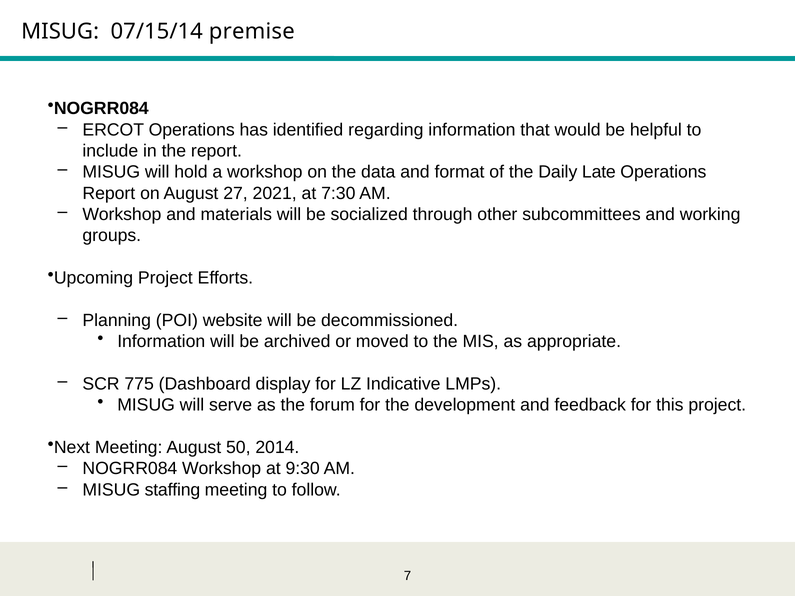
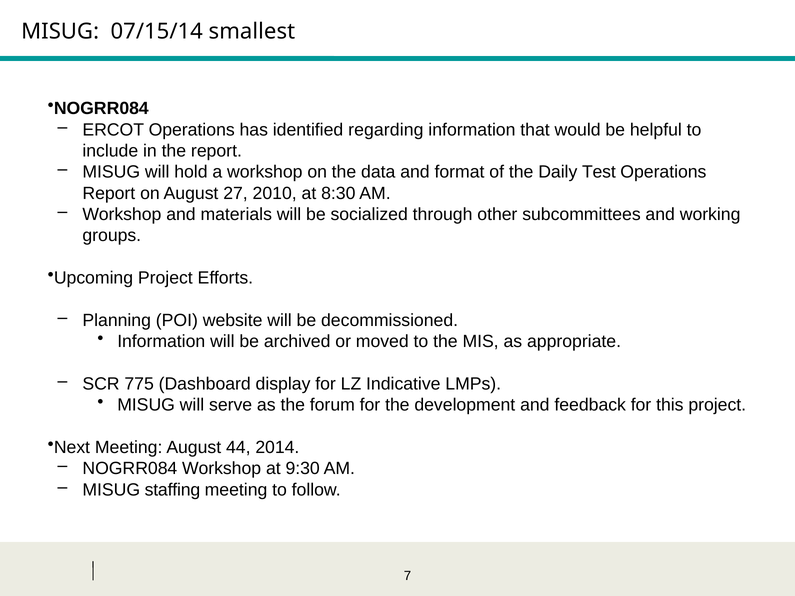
premise: premise -> smallest (252, 31)
Late: Late -> Test (599, 172)
2021: 2021 -> 2010 (275, 193)
7:30: 7:30 -> 8:30 (338, 193)
50: 50 -> 44 (238, 448)
